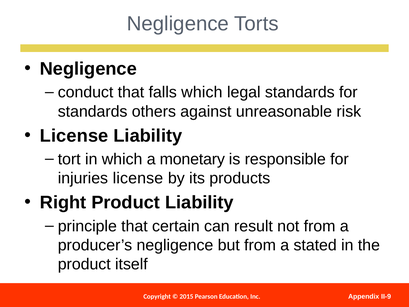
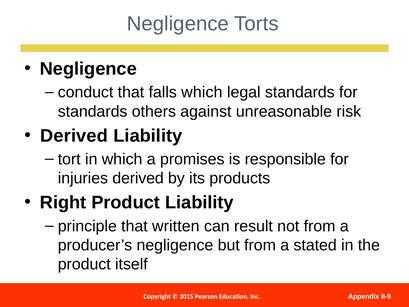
License: License -> Derived (74, 136)
monetary: monetary -> promises (192, 159)
injuries license: license -> derived (138, 178)
certain: certain -> written (176, 226)
